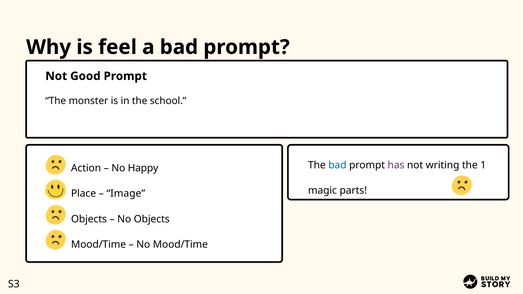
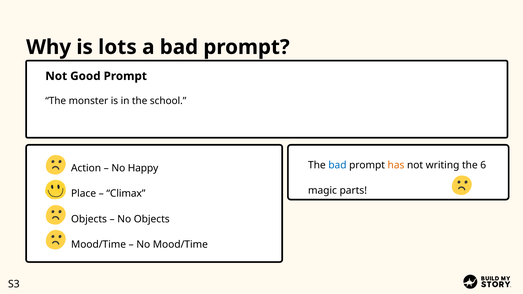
feel: feel -> lots (117, 47)
has colour: purple -> orange (396, 165)
1: 1 -> 6 (483, 165)
Image: Image -> Climax (126, 194)
